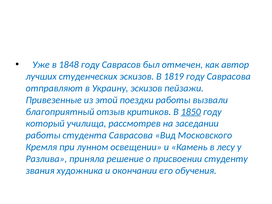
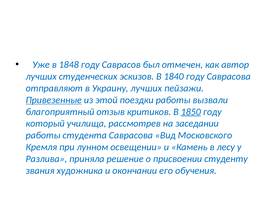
1819: 1819 -> 1840 (174, 76)
Украину эскизов: эскизов -> лучших (146, 88)
Привезенные underline: none -> present (54, 100)
